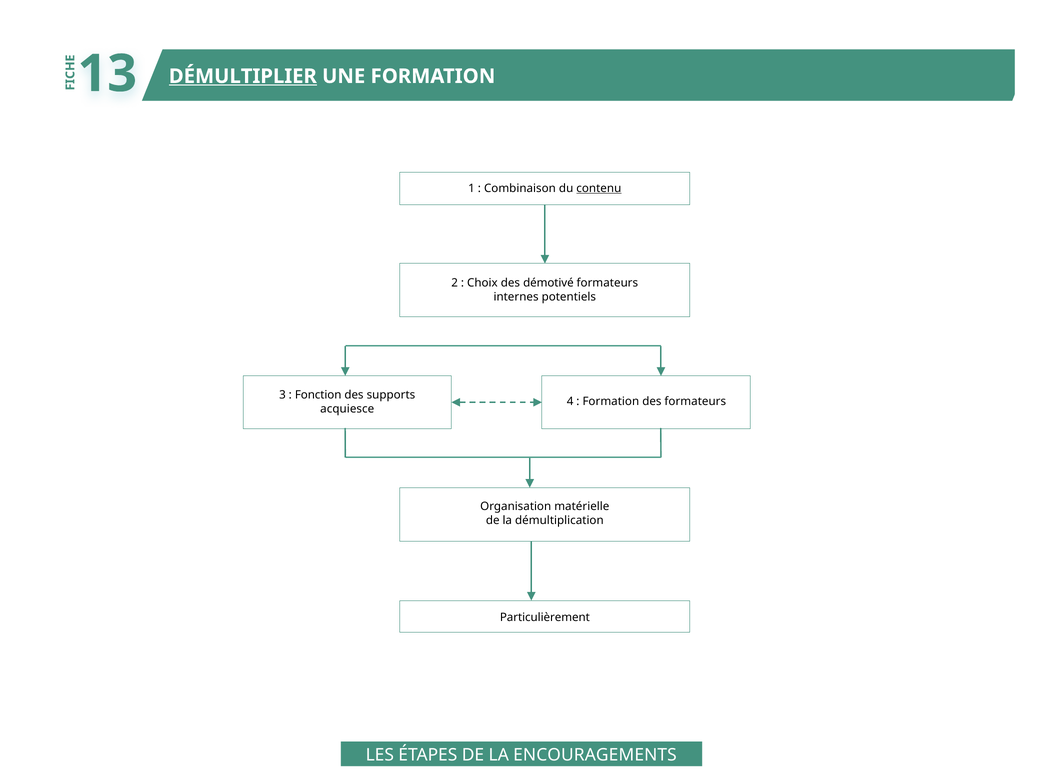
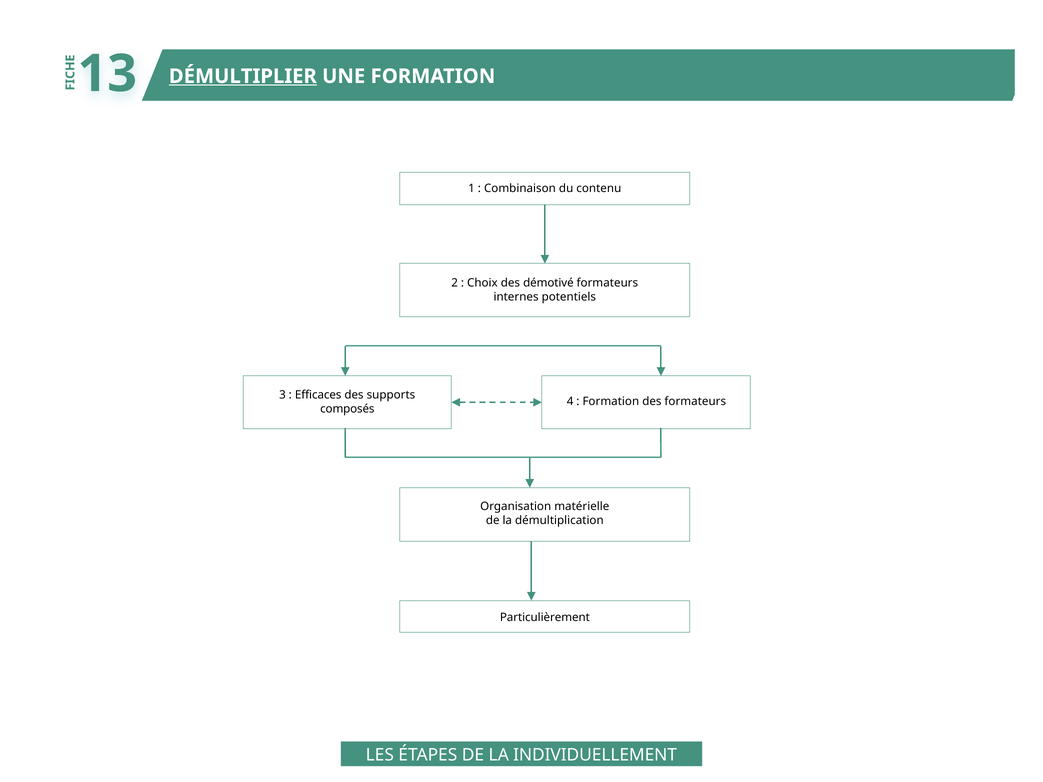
contenu underline: present -> none (599, 188)
Fonction: Fonction -> Efficaces (318, 395)
acquiesce: acquiesce -> composés (347, 409)
ENCOURAGEMENTS: ENCOURAGEMENTS -> INDIVIDUELLEMENT (595, 755)
